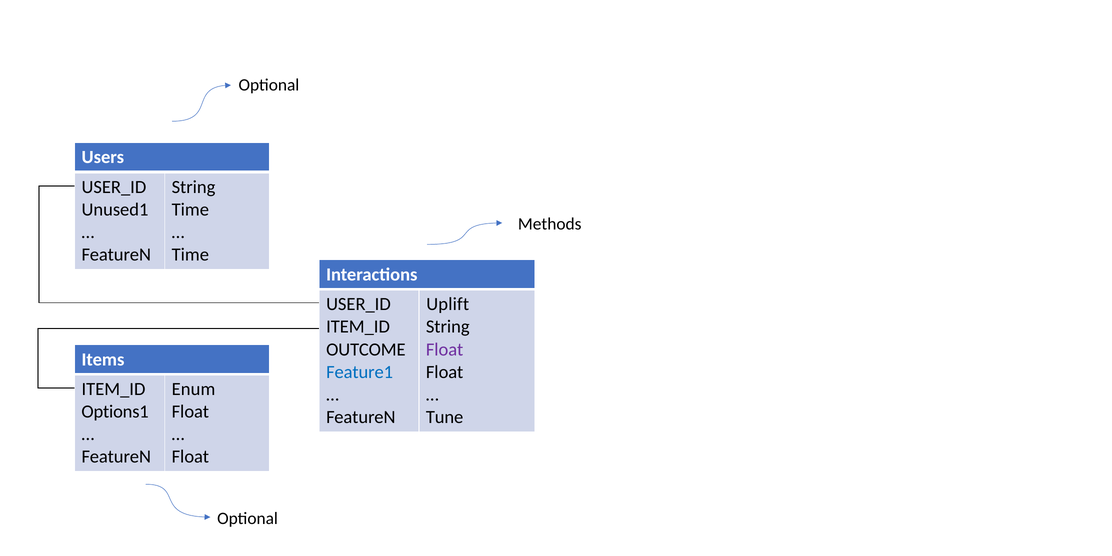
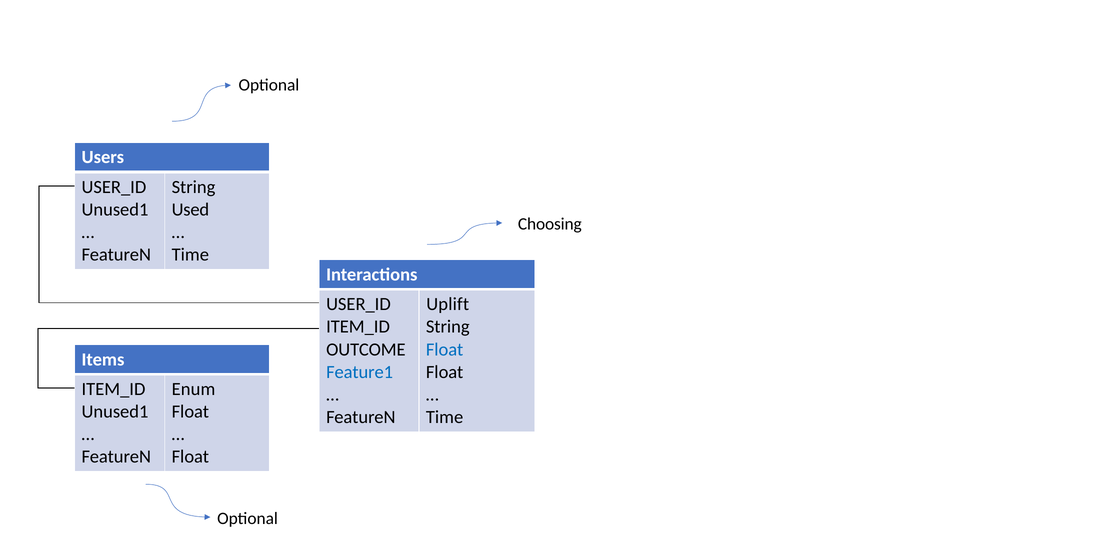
Time: Time -> Used (190, 210)
Methods: Methods -> Choosing (550, 224)
Float colour: purple -> blue (445, 349)
Options1: Options1 -> Unused1 (115, 412)
Tune: Tune -> Time (445, 417)
